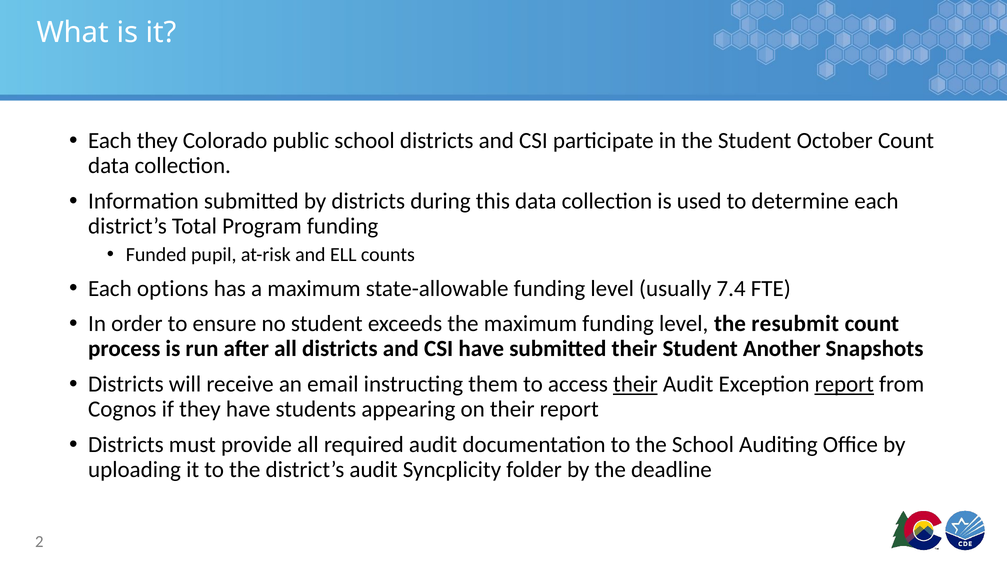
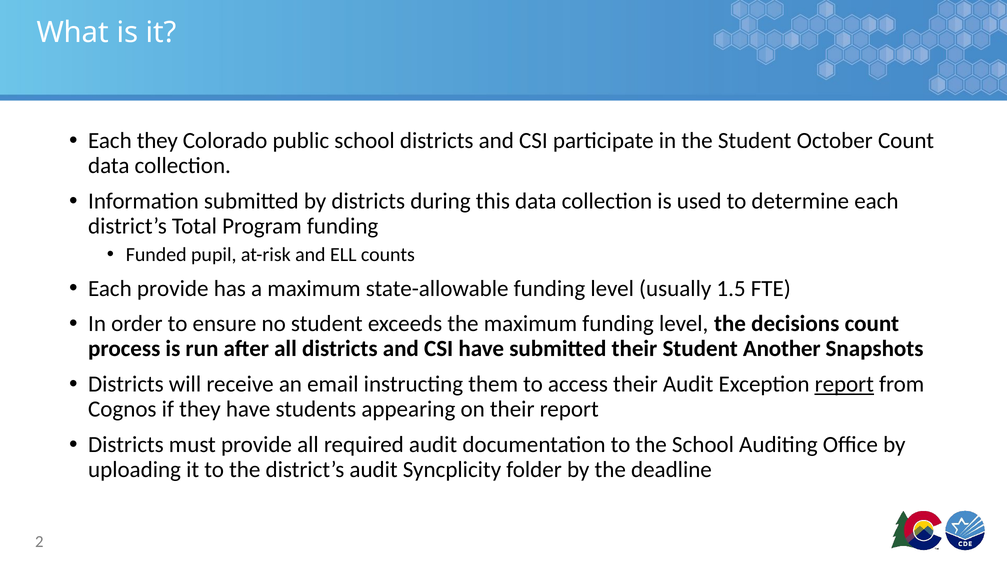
Each options: options -> provide (173, 288)
7.4: 7.4 -> 1.5 (731, 288)
resubmit: resubmit -> decisions (795, 324)
their underline: present -> none (635, 384)
